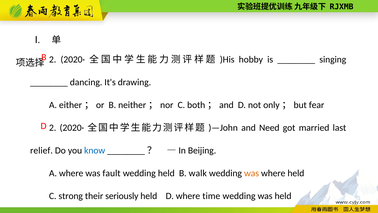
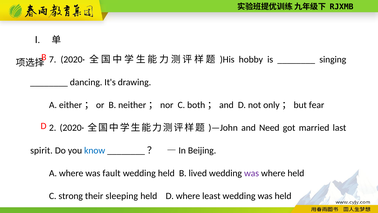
2: 2 -> 7 (53, 59)
relief: relief -> spirit (41, 150)
walk: walk -> lived (198, 173)
was colour: orange -> purple (252, 173)
seriously: seriously -> sleeping (122, 196)
time: time -> least (211, 196)
